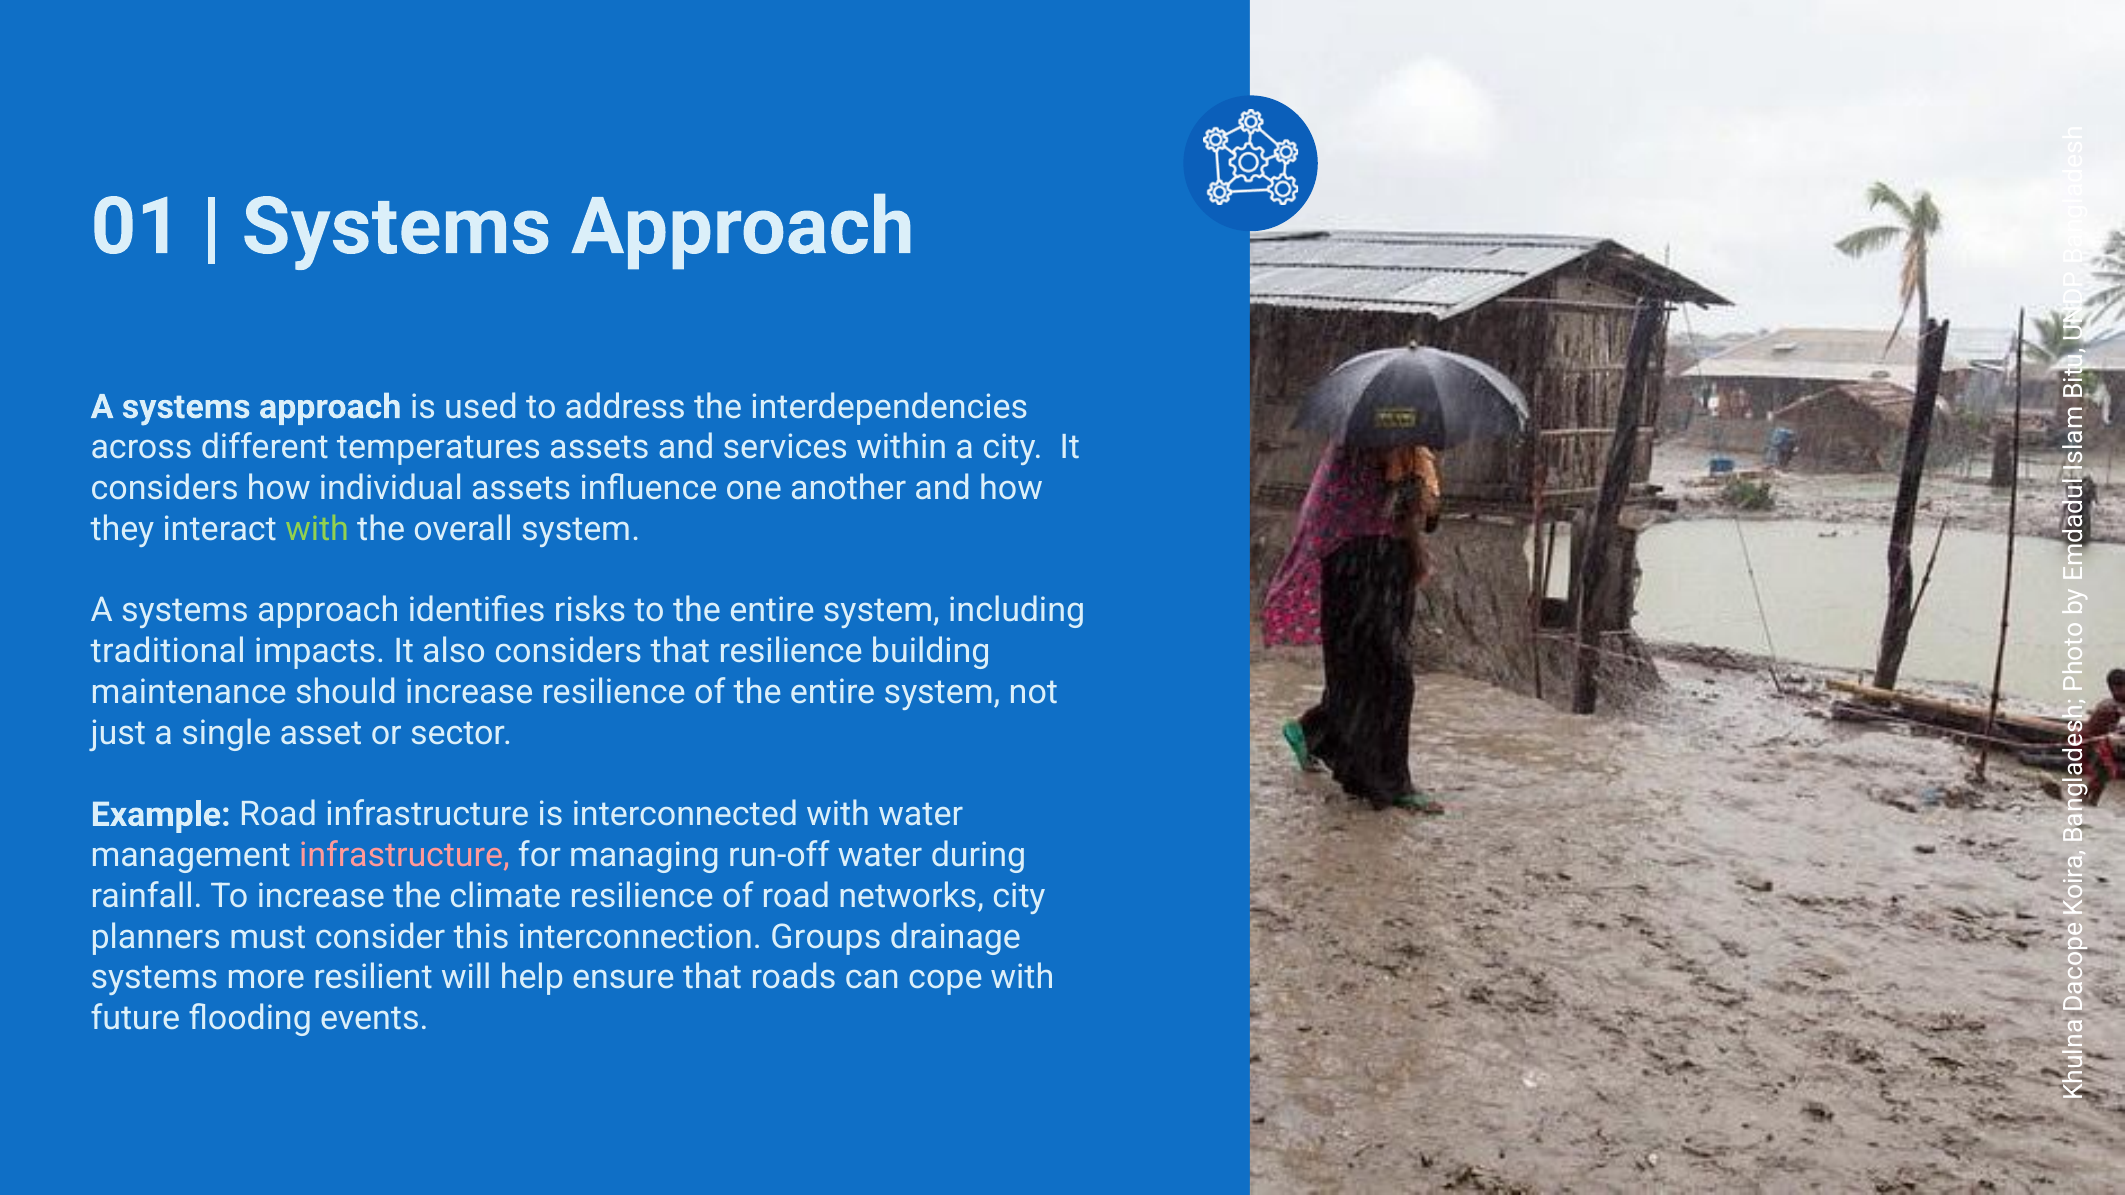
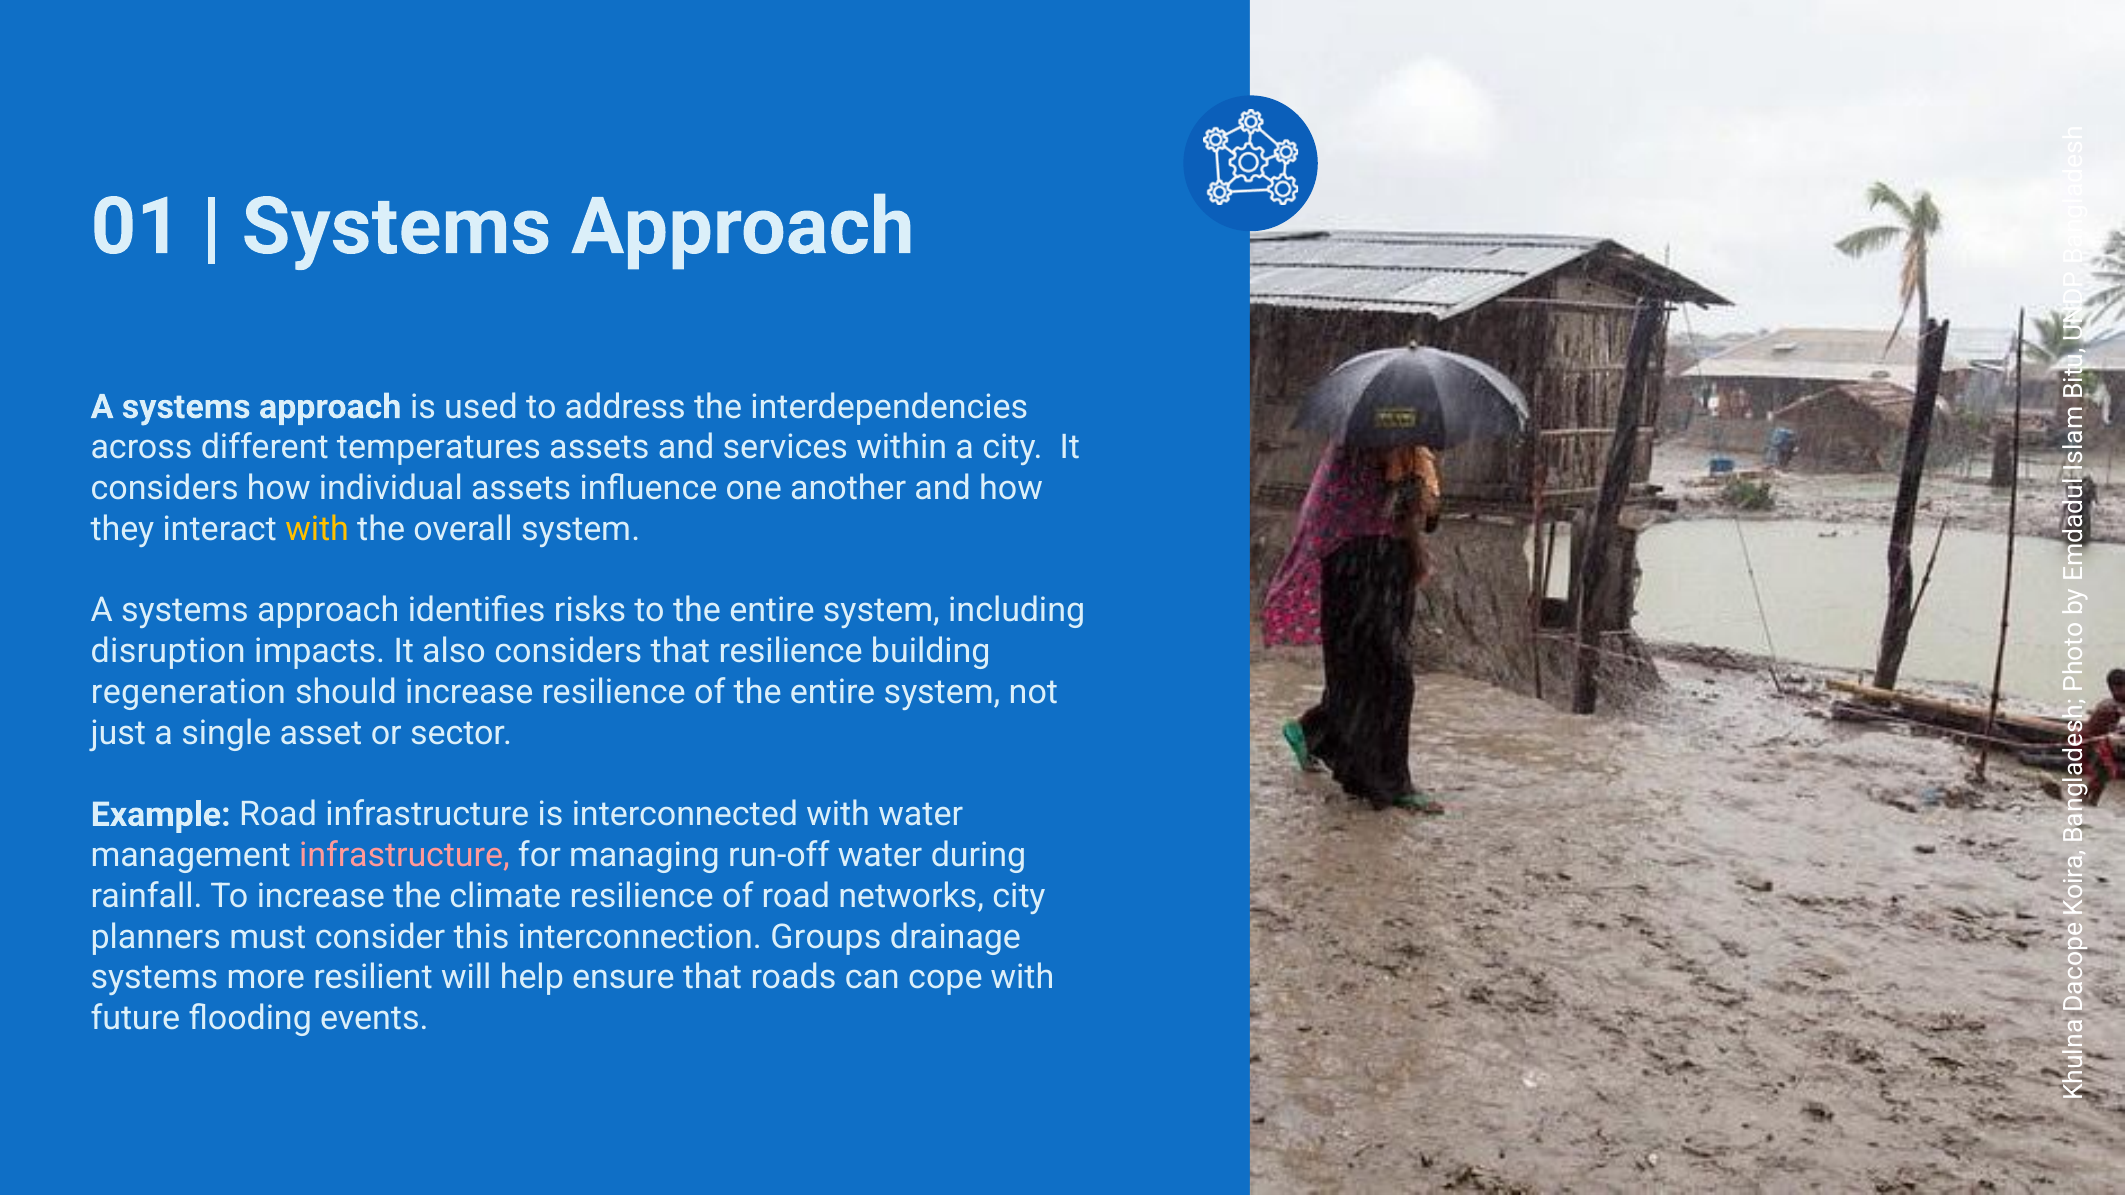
with colour: light green -> yellow (317, 529)
traditional: traditional -> disruption (168, 652)
maintenance: maintenance -> regeneration (188, 692)
